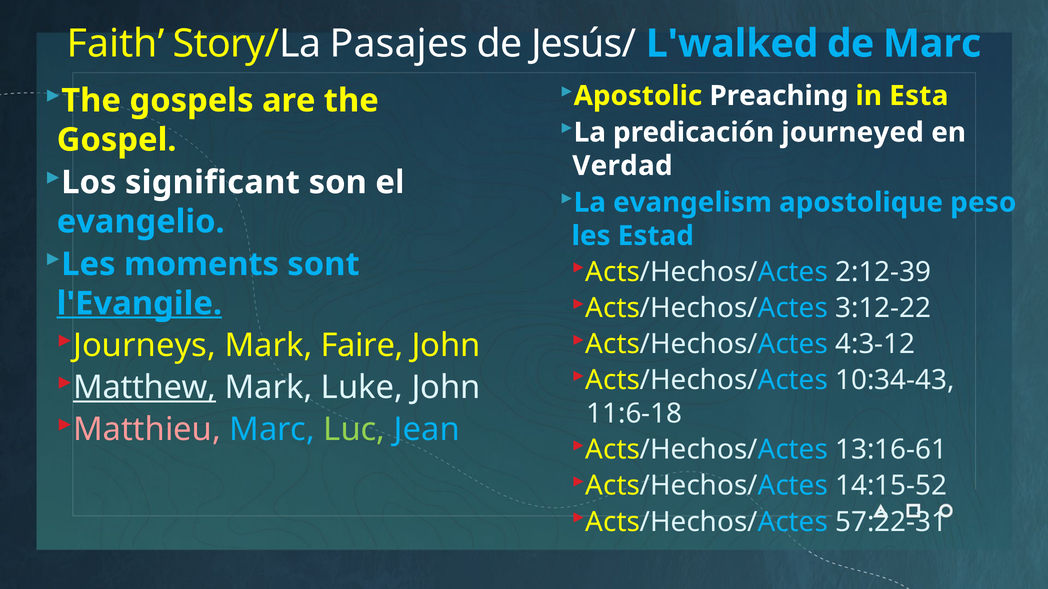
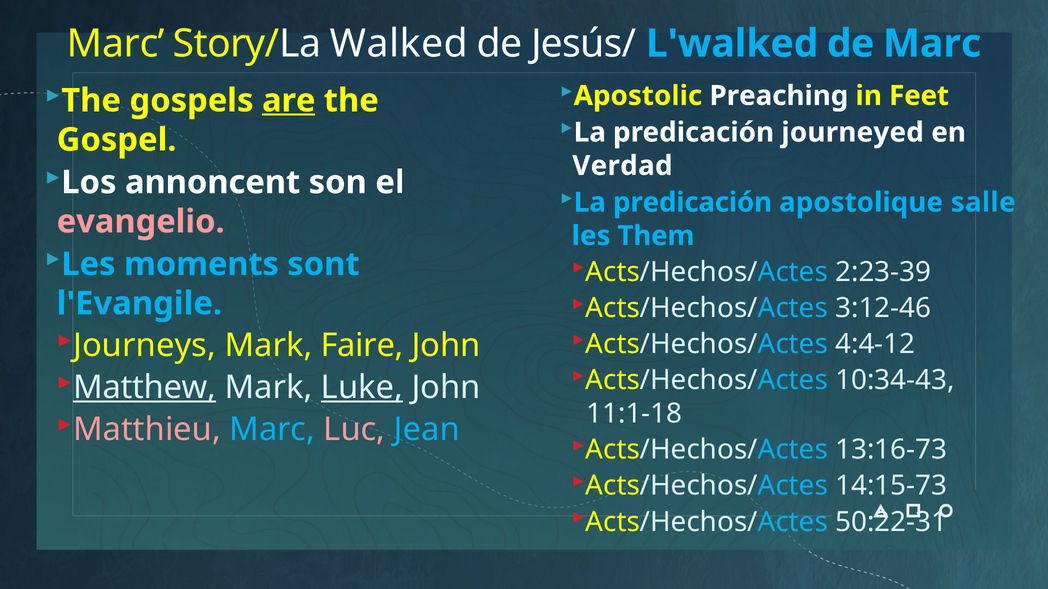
Faith: Faith -> Marc (116, 44)
Pasajes: Pasajes -> Walked (399, 44)
Esta: Esta -> Feet (919, 96)
are underline: none -> present (289, 101)
significant: significant -> annoncent (213, 183)
evangelism: evangelism -> predicación (693, 203)
peso: peso -> salle (983, 203)
evangelio colour: light blue -> pink (141, 222)
Estad: Estad -> Them (656, 236)
2:12-39: 2:12-39 -> 2:23-39 (883, 272)
3:12-22: 3:12-22 -> 3:12-46 (883, 308)
l'Evangile underline: present -> none (139, 304)
4:3-12: 4:3-12 -> 4:4-12 (875, 344)
Luke underline: none -> present (362, 388)
11:6-18: 11:6-18 -> 11:1-18 (634, 414)
Luc colour: light green -> pink (354, 430)
13:16-61: 13:16-61 -> 13:16-73 (891, 450)
14:15-52: 14:15-52 -> 14:15-73 (891, 486)
57:22-31: 57:22-31 -> 50:22-31 (891, 522)
